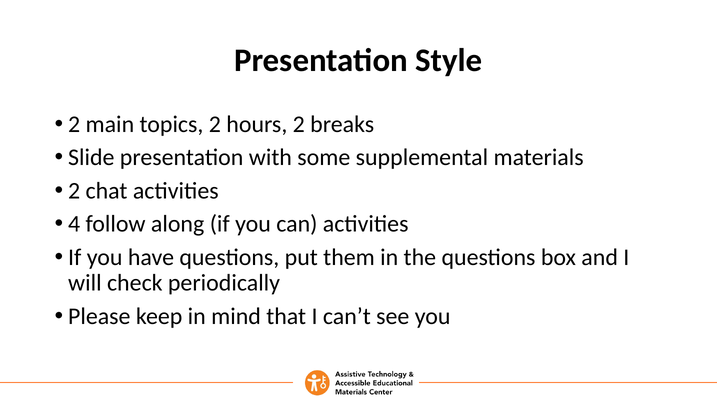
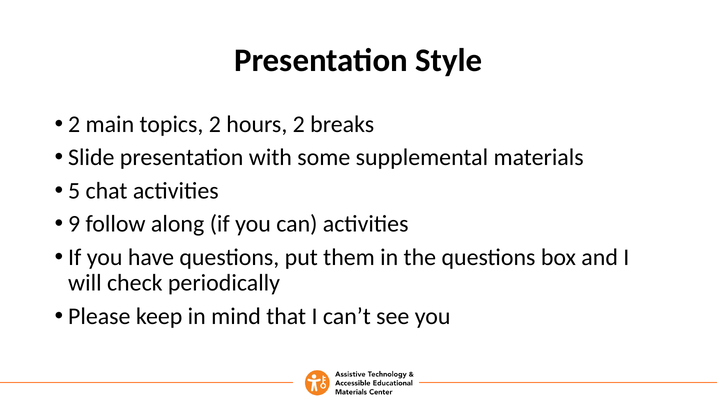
2: 2 -> 5 (74, 191)
4: 4 -> 9 (74, 224)
